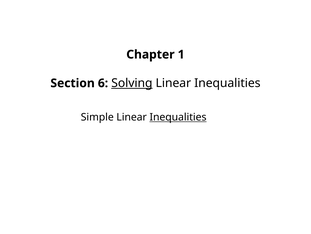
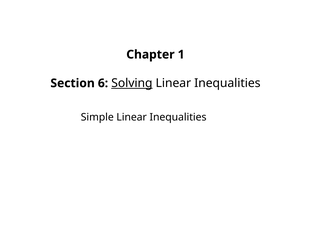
Inequalities underline: present -> none (178, 117)
